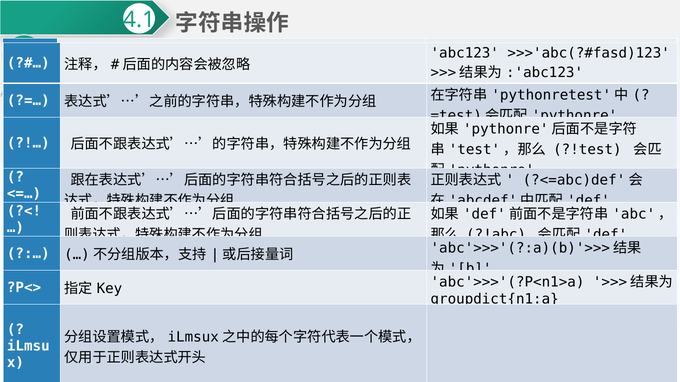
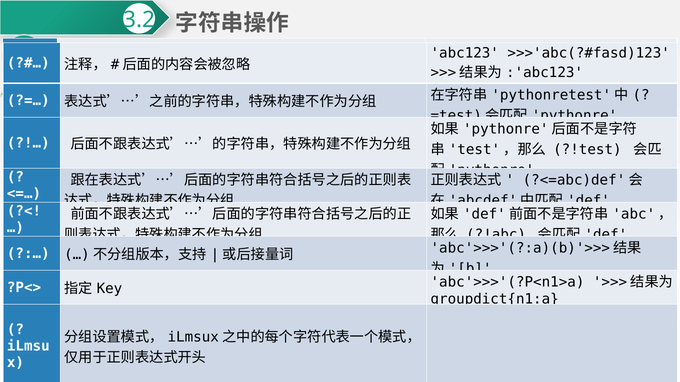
4.1: 4.1 -> 3.2 (139, 20)
